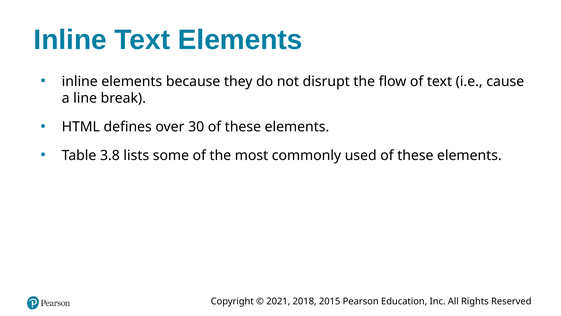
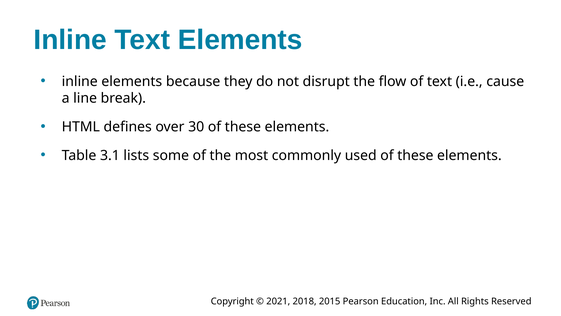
3.8: 3.8 -> 3.1 (110, 155)
